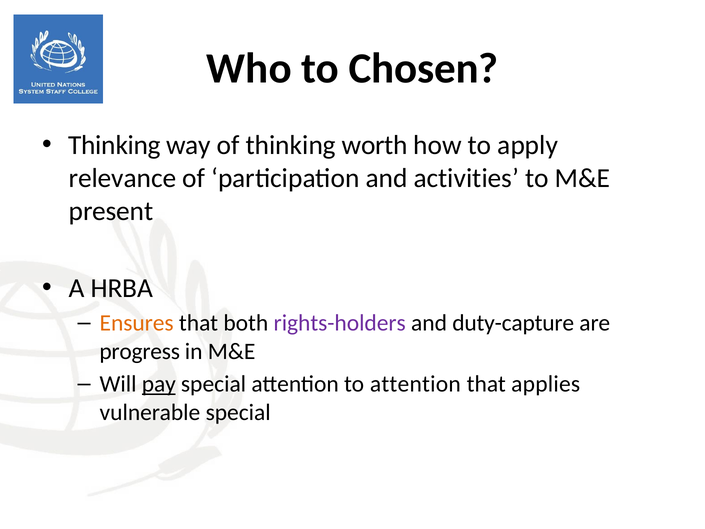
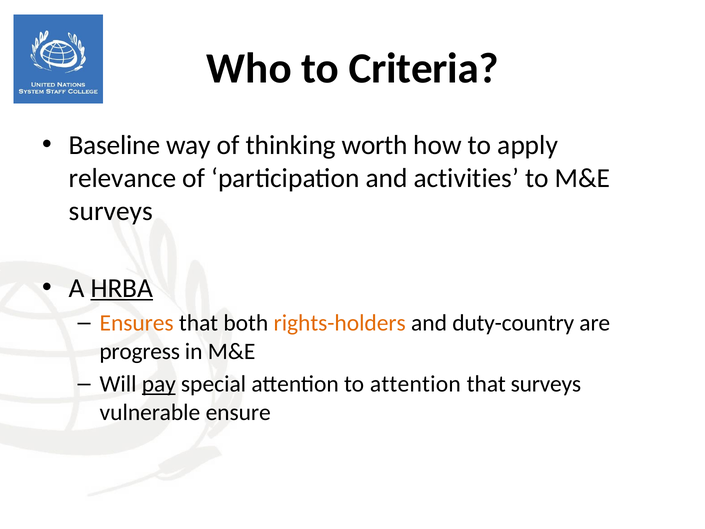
Chosen: Chosen -> Criteria (424, 68)
Thinking: Thinking -> Baseline (114, 145)
present: present -> surveys (111, 211)
HRBA underline: none -> present (122, 288)
rights-holders colour: purple -> orange (340, 323)
duty-capture: duty-capture -> duty-country (513, 323)
that applies: applies -> surveys (546, 384)
vulnerable special: special -> ensure (238, 412)
